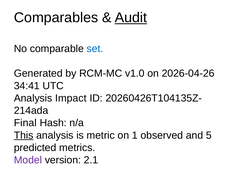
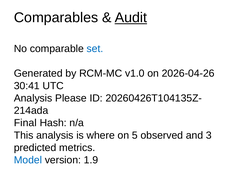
34:41: 34:41 -> 30:41 (27, 86)
Impact: Impact -> Please (71, 98)
This underline: present -> none (24, 135)
metric: metric -> where (101, 135)
1: 1 -> 5 (135, 135)
5: 5 -> 3 (209, 135)
Model colour: purple -> blue (28, 160)
2.1: 2.1 -> 1.9 (91, 160)
